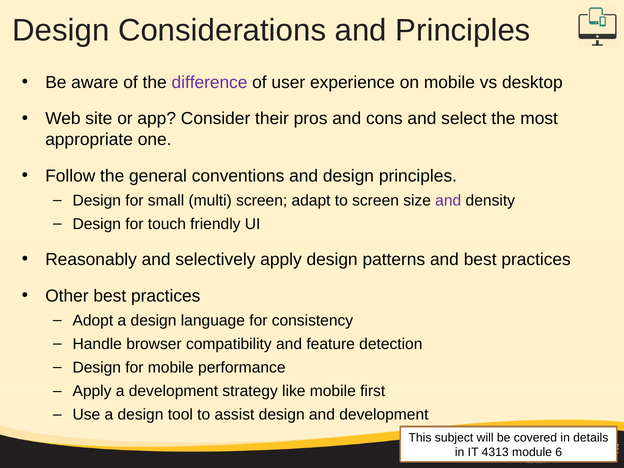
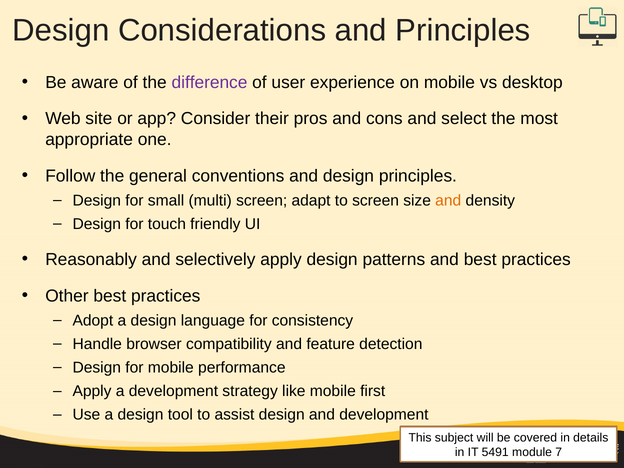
and colour: purple -> orange (448, 200)
4313: 4313 -> 5491 (495, 452)
6: 6 -> 7 (559, 452)
